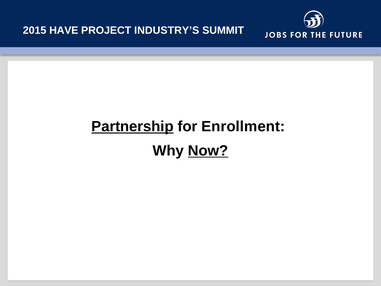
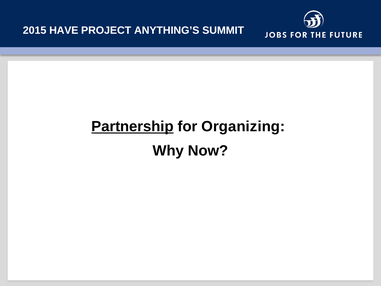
INDUSTRY’S: INDUSTRY’S -> ANYTHING’S (167, 30)
Enrollment: Enrollment -> Organizing (243, 126)
Now underline: present -> none (208, 151)
